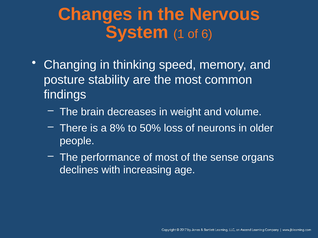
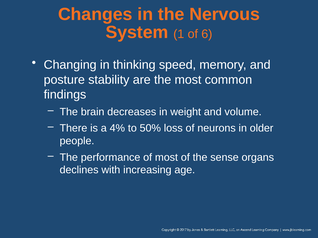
8%: 8% -> 4% (117, 128)
